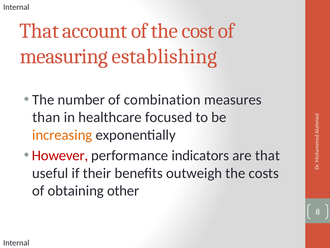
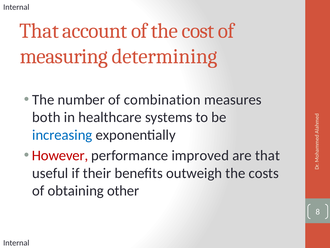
establishing: establishing -> determining (164, 56)
than: than -> both (46, 117)
focused: focused -> systems (169, 117)
increasing colour: orange -> blue (62, 135)
indicators: indicators -> improved (200, 155)
